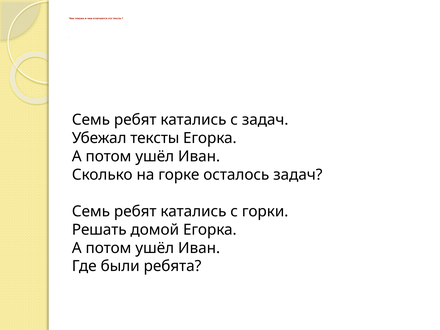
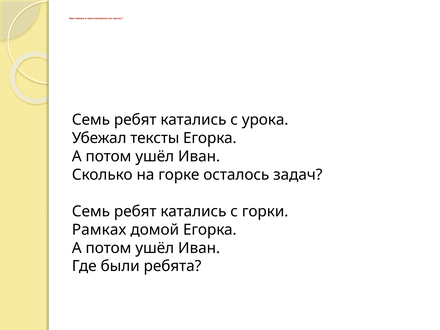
с задач: задач -> урока (265, 120)
Решать: Решать -> Рамках (99, 230)
